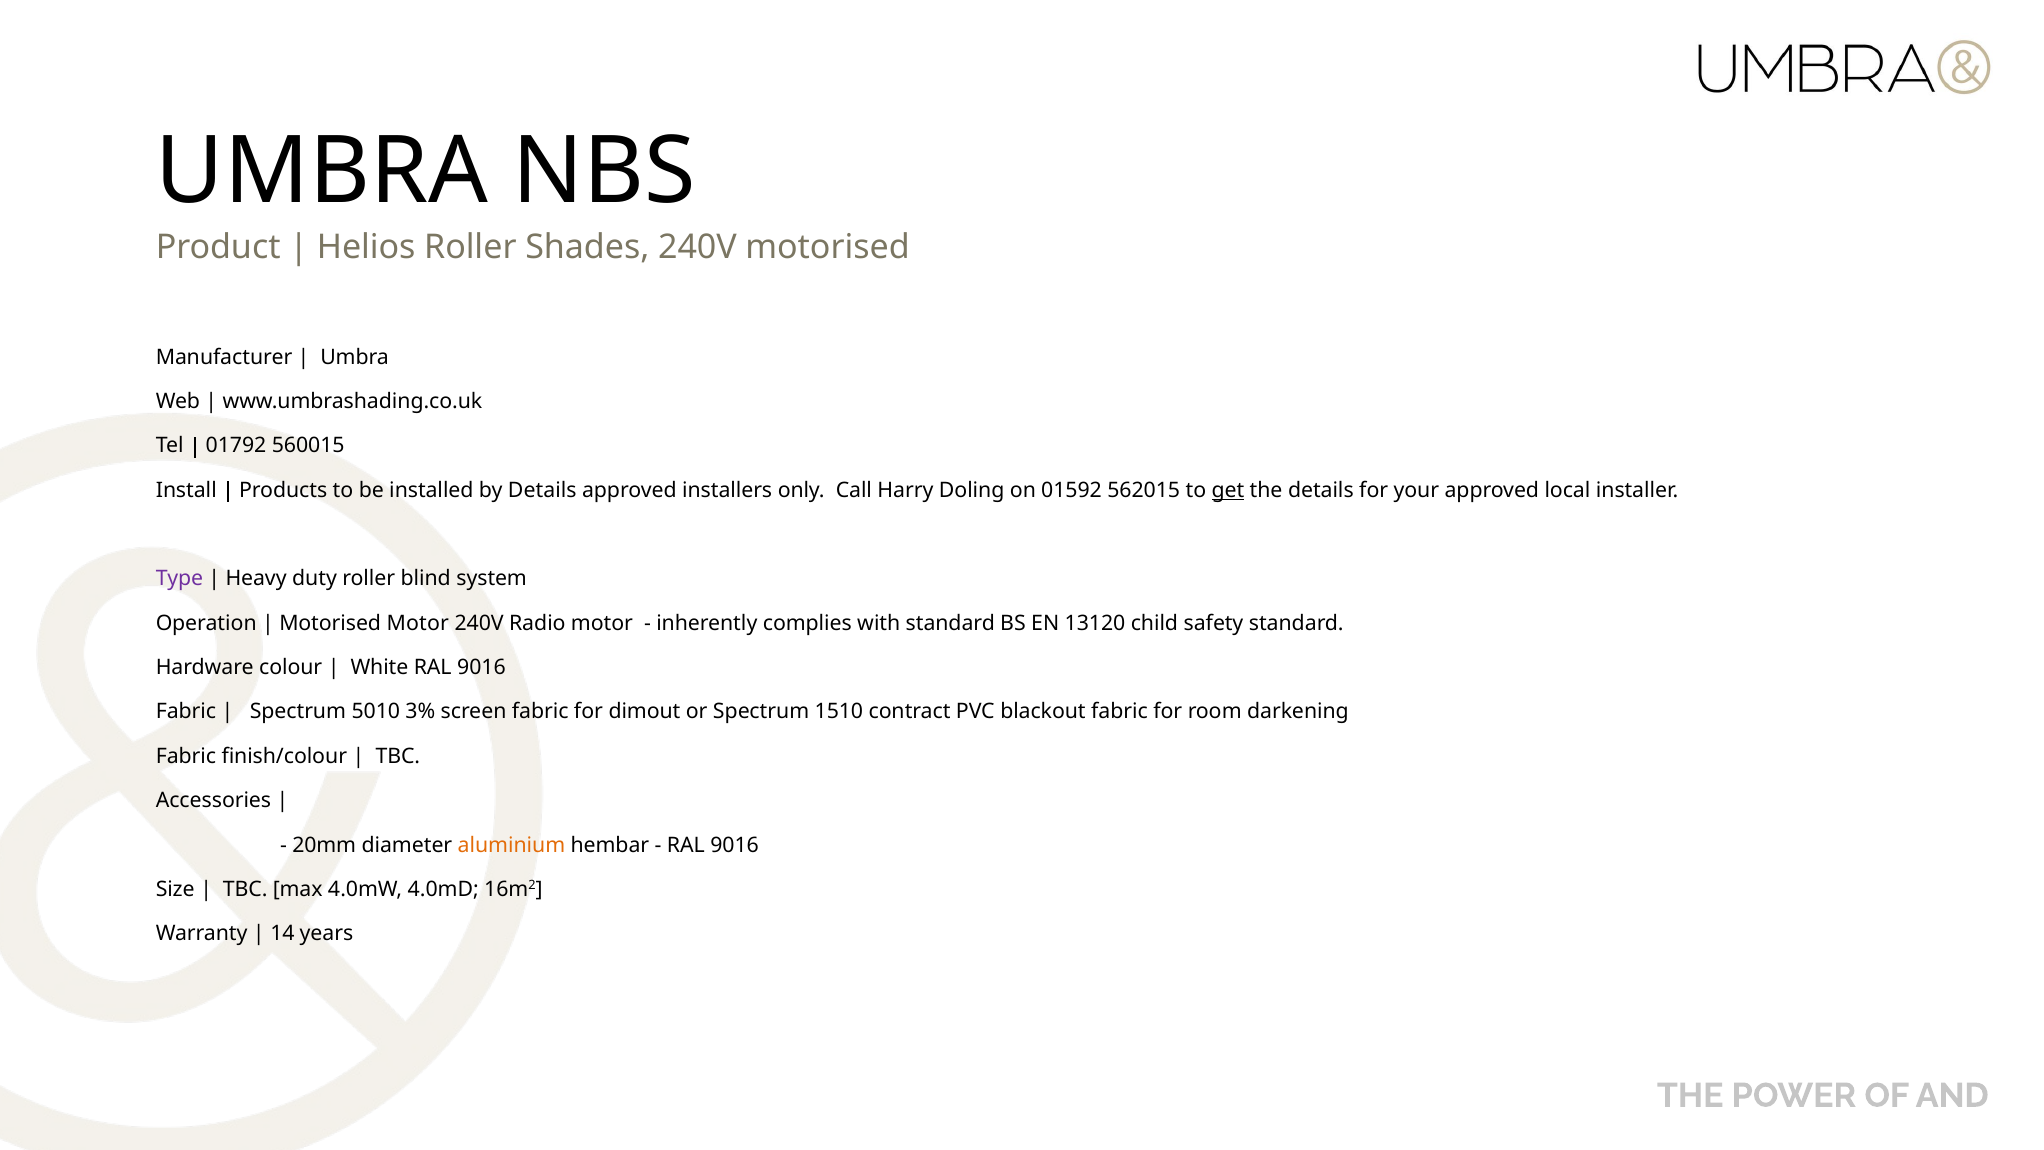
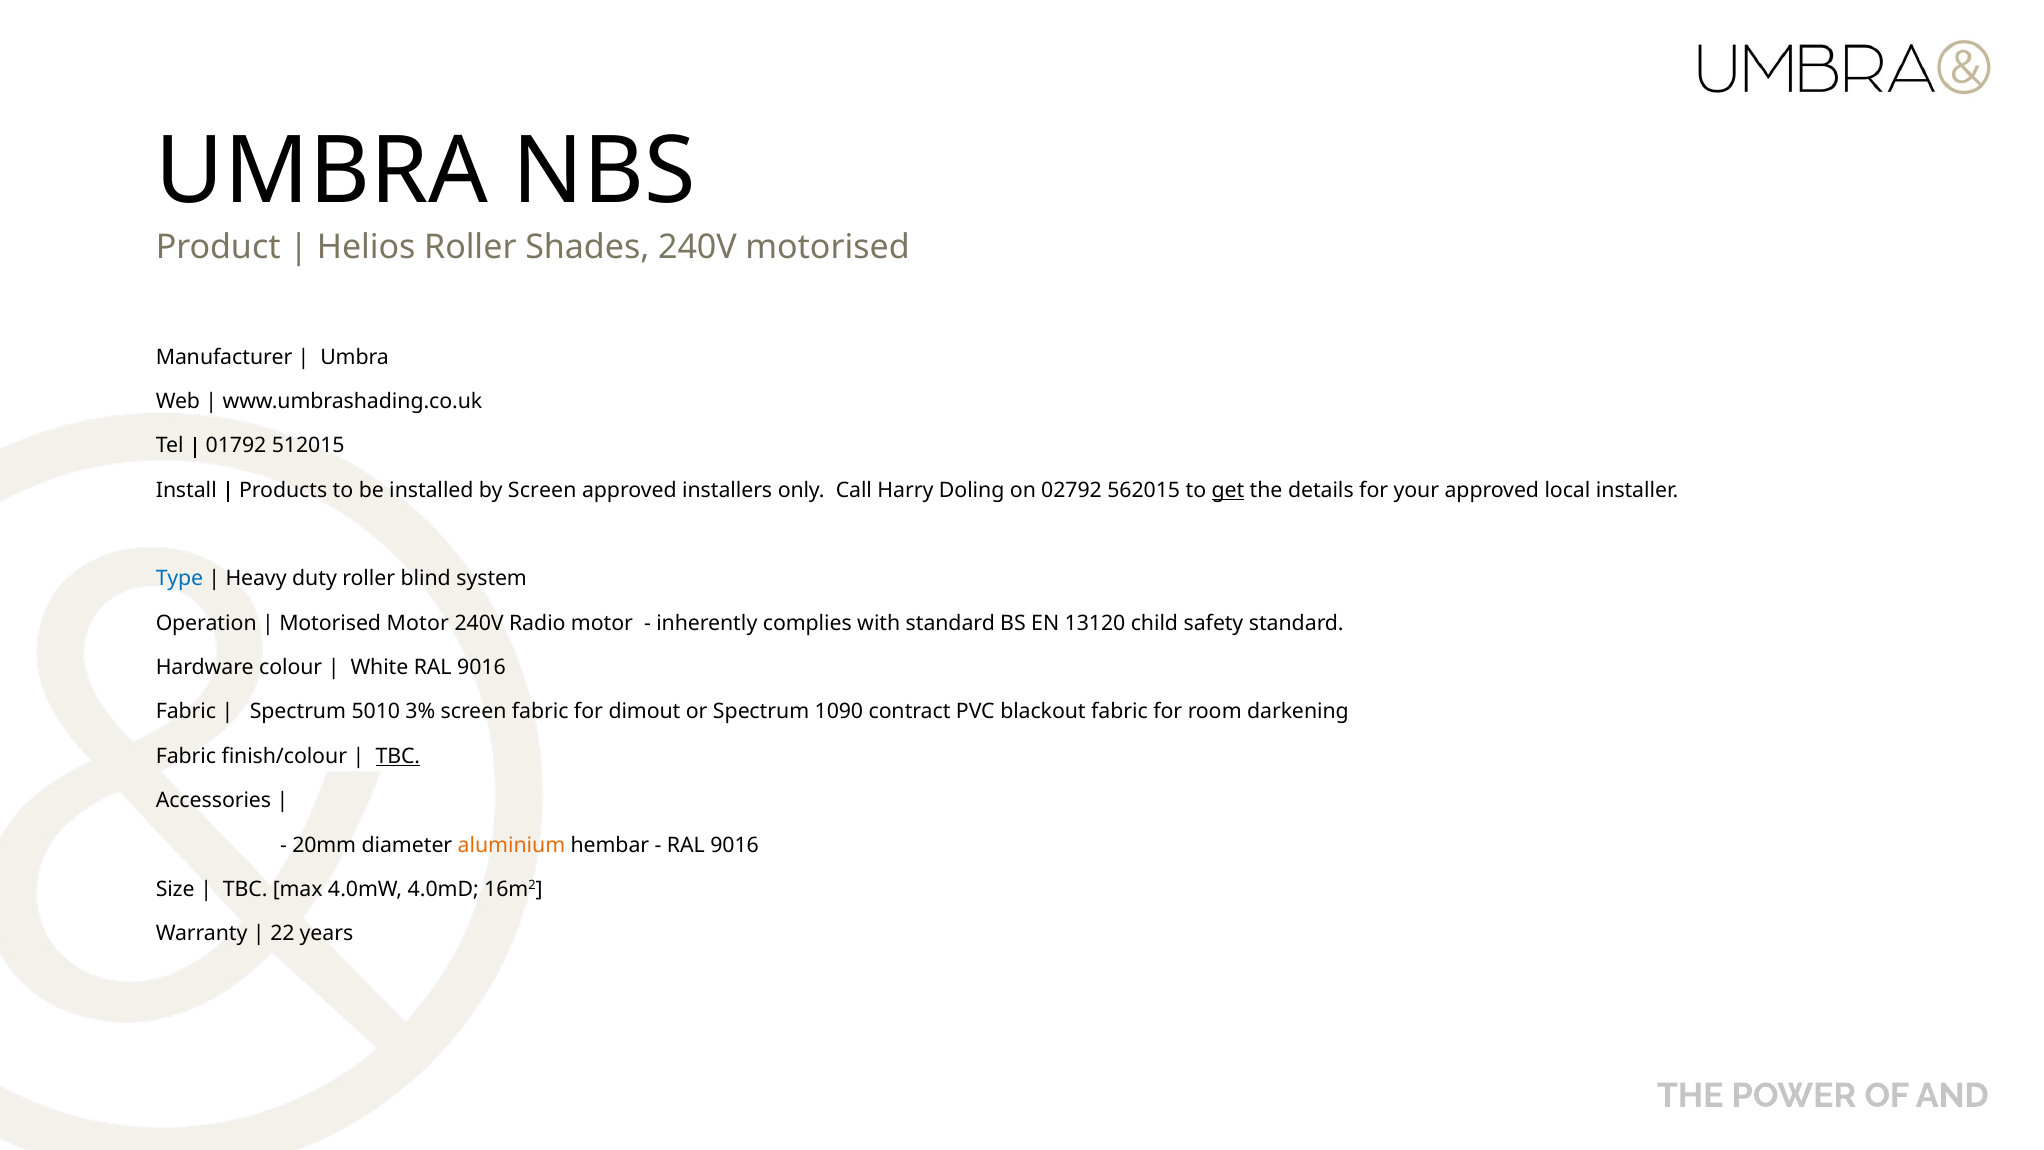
560015: 560015 -> 512015 (308, 446)
by Details: Details -> Screen (542, 490)
01592: 01592 -> 02792 (1072, 490)
Type colour: purple -> blue (179, 579)
1510: 1510 -> 1090 (839, 712)
TBC underline: none -> present (398, 756)
14: 14 -> 22 (282, 934)
